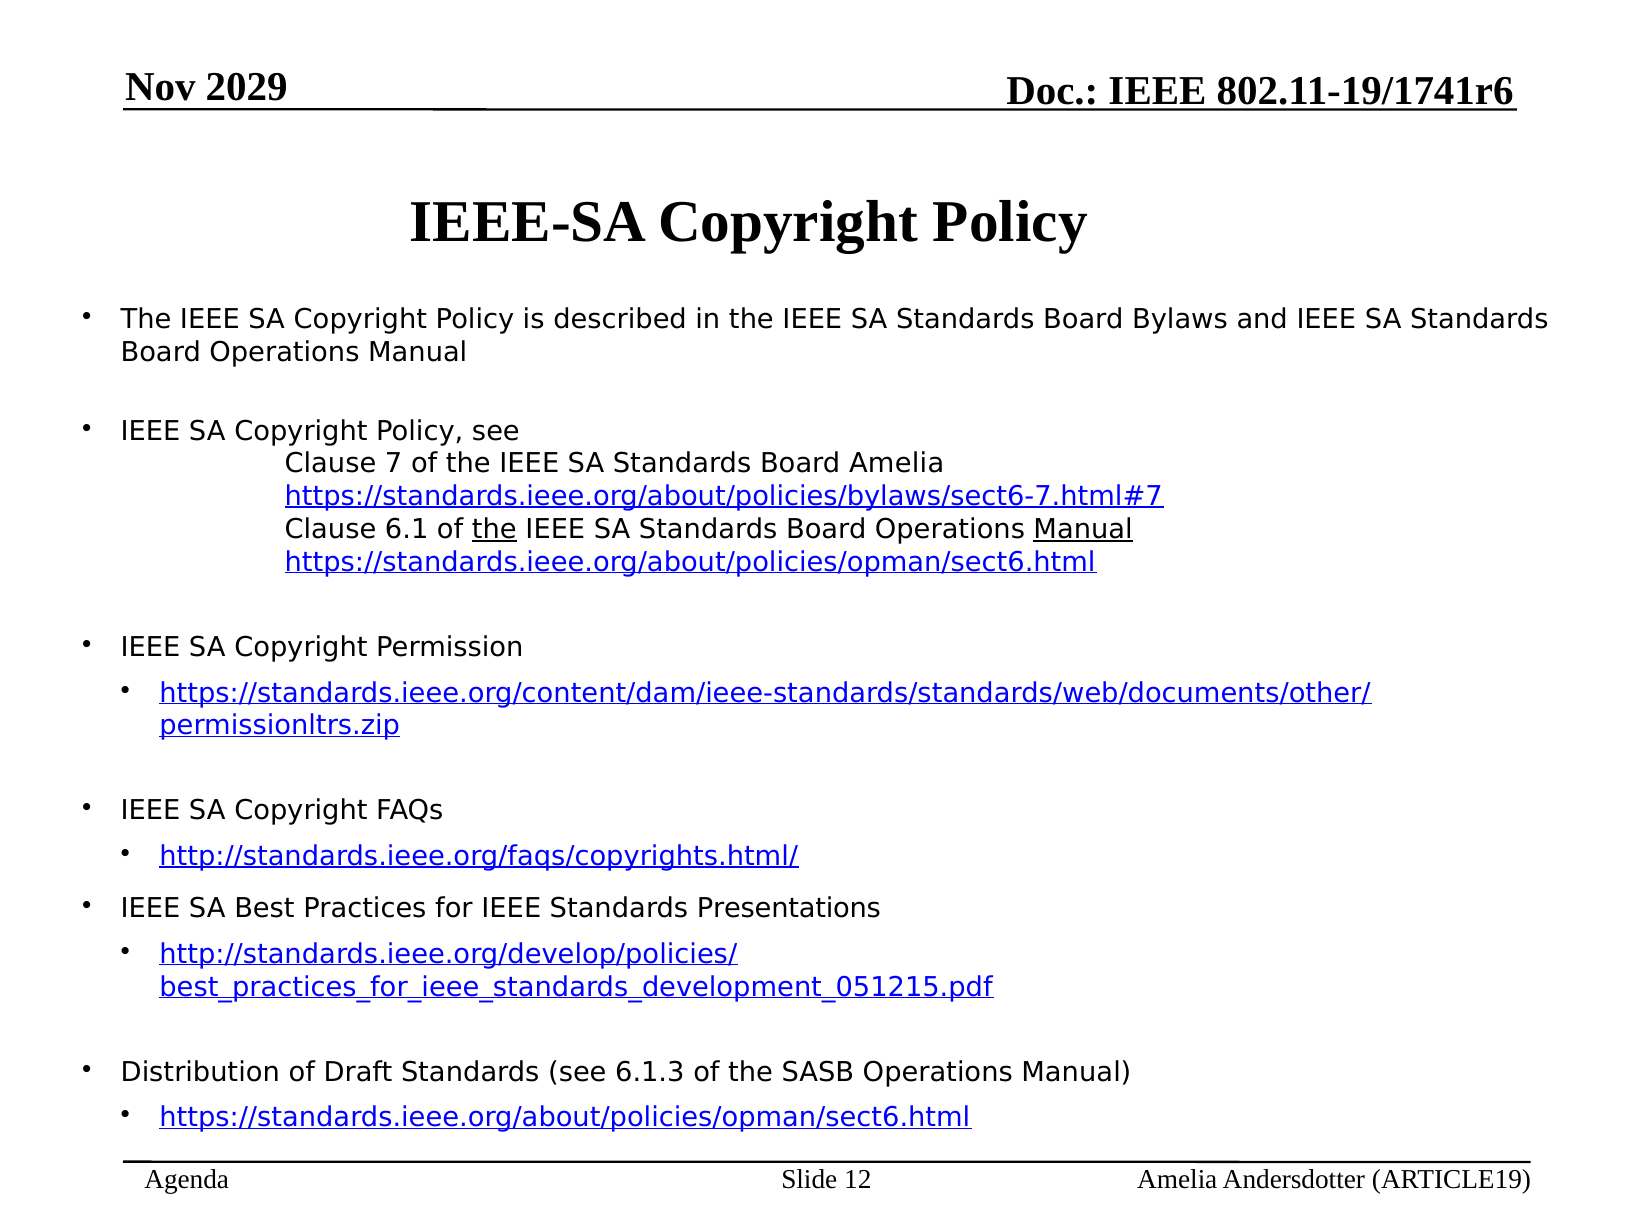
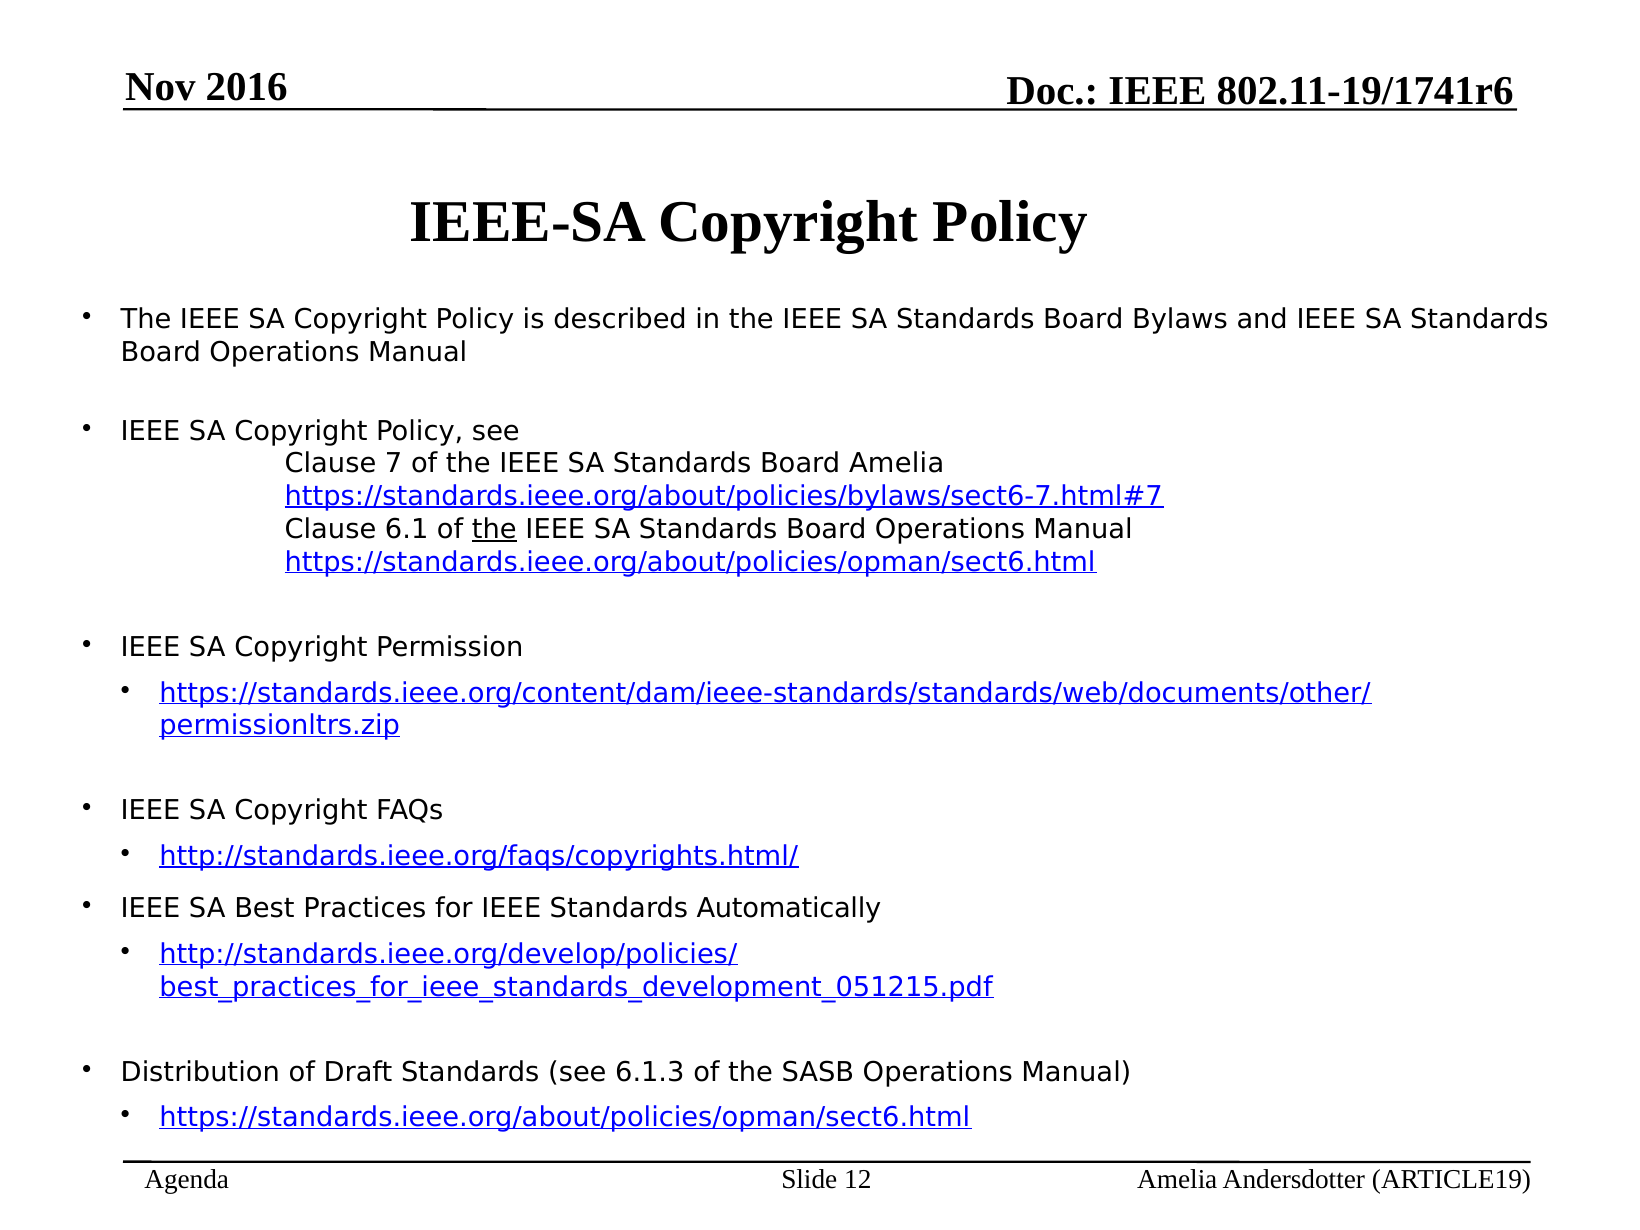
2029: 2029 -> 2016 (247, 87)
Manual underline: present -> none (1083, 530)
Presentations: Presentations -> Automatically (789, 909)
